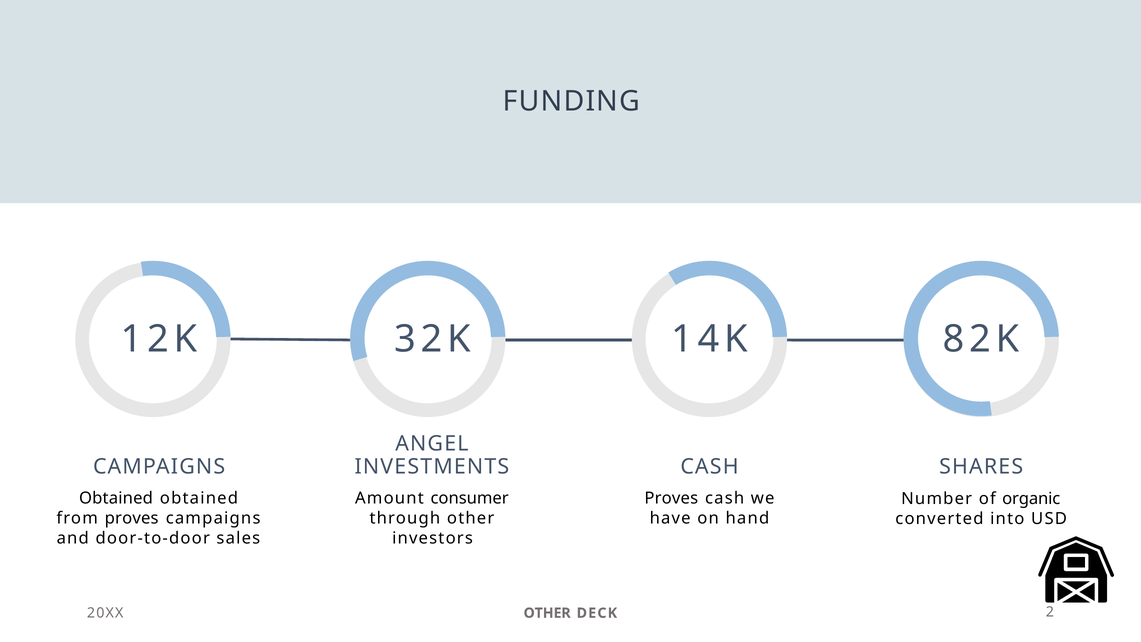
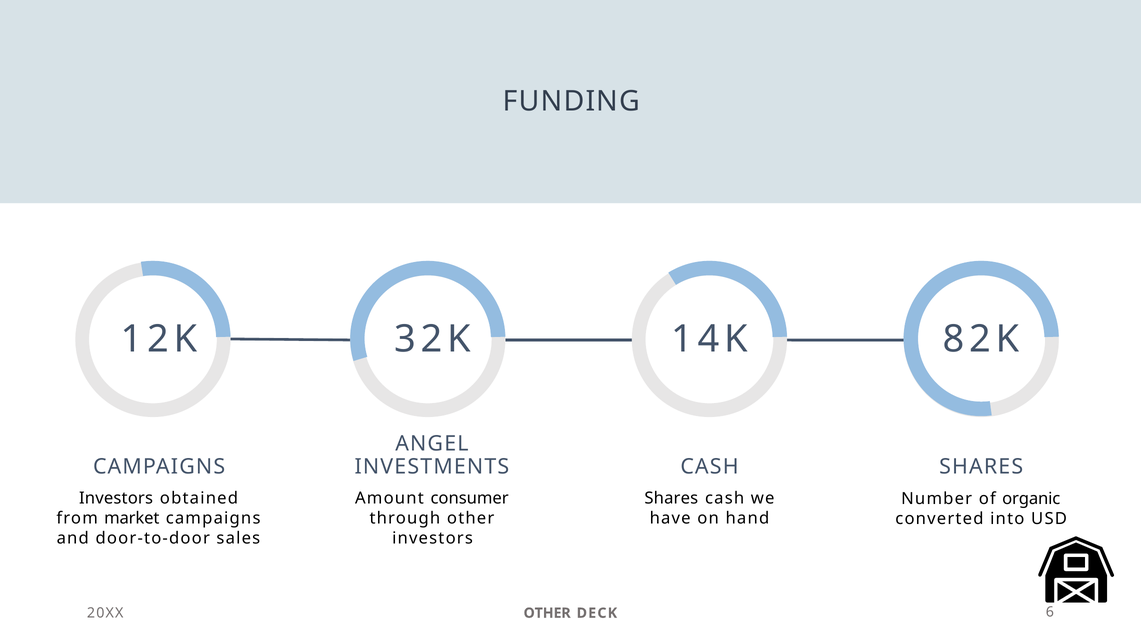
Obtained: Obtained -> Investors (116, 498)
Proves: Proves -> Shares (671, 498)
from proves: proves -> market (132, 518)
2: 2 -> 6 (1050, 612)
